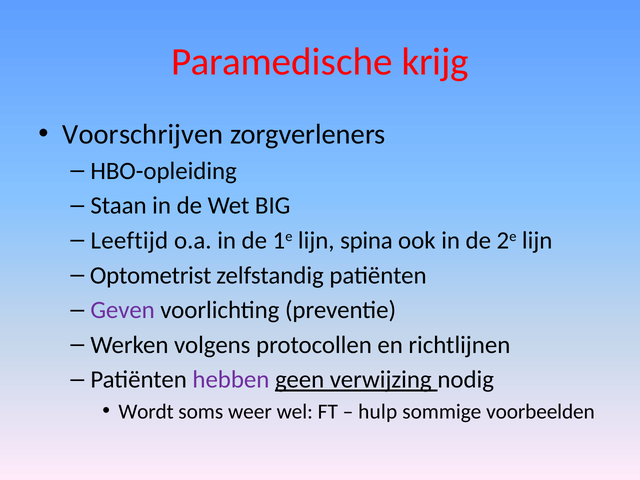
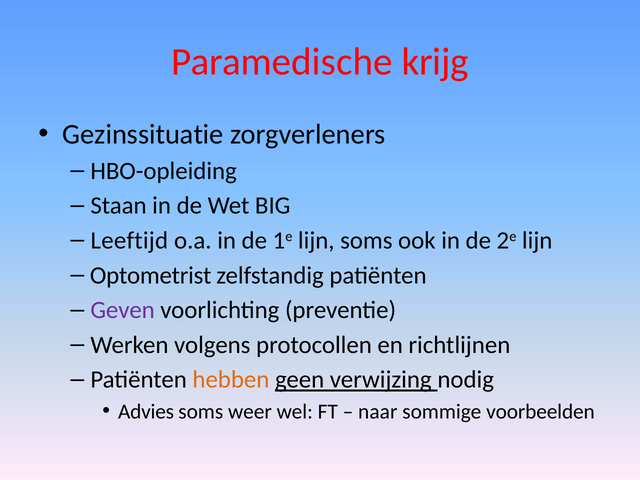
Voorschrijven: Voorschrijven -> Gezinssituatie (143, 134)
lijn spina: spina -> soms (366, 241)
hebben colour: purple -> orange (231, 380)
Wordt: Wordt -> Advies (146, 412)
hulp: hulp -> naar (378, 412)
